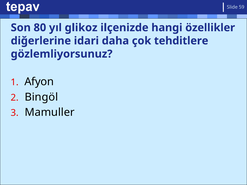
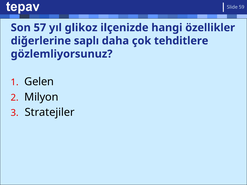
80: 80 -> 57 (40, 28)
idari: idari -> saplı (86, 41)
Afyon: Afyon -> Gelen (39, 82)
Bingöl: Bingöl -> Milyon (41, 97)
Mamuller: Mamuller -> Stratejiler (50, 113)
